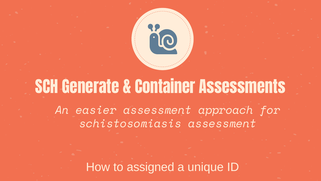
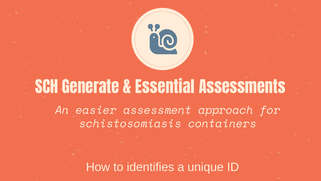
Container: Container -> Essential (165, 88)
schistosomiasis assessment: assessment -> containers (222, 123)
assigned: assigned -> identifies (150, 167)
